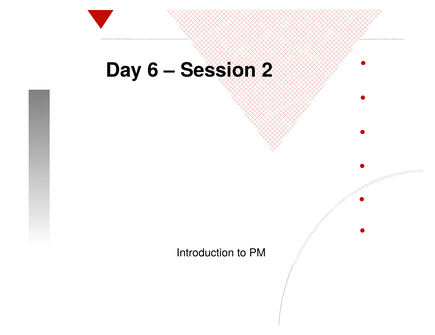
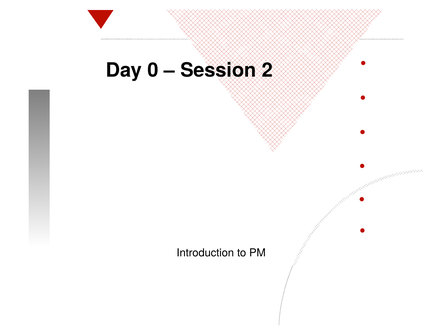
6: 6 -> 0 (153, 70)
